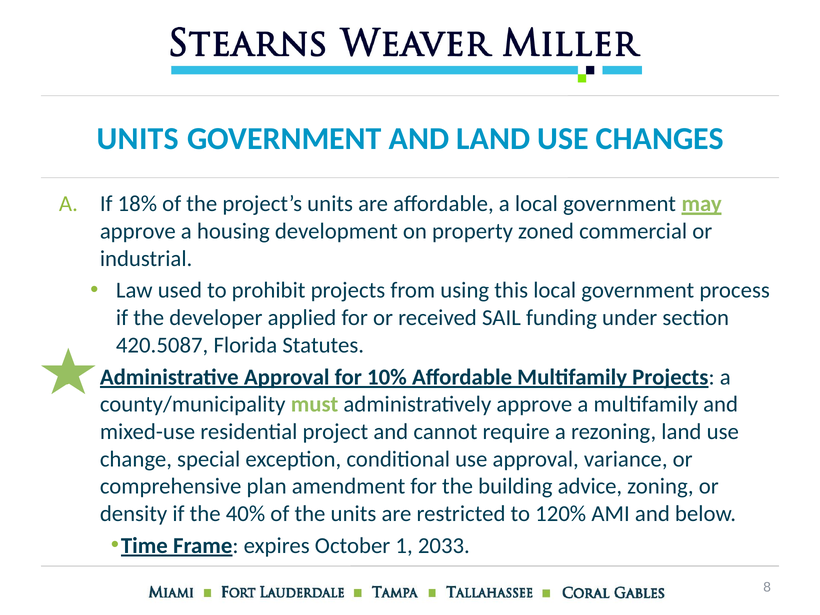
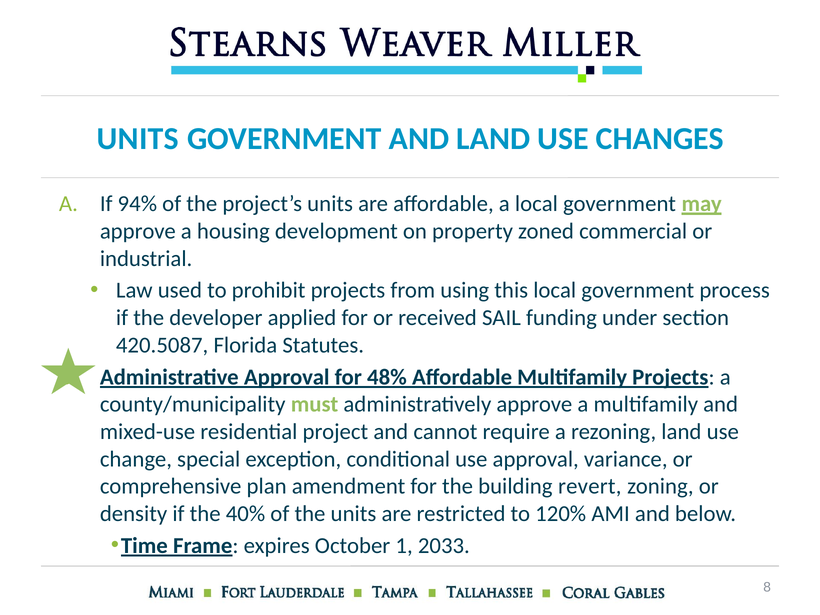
18%: 18% -> 94% (137, 204)
10%: 10% -> 48% (387, 377)
advice: advice -> revert (590, 486)
